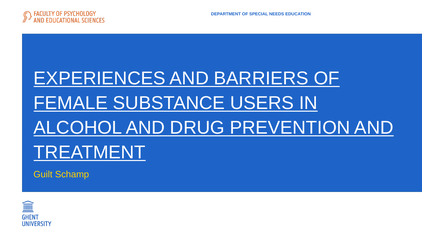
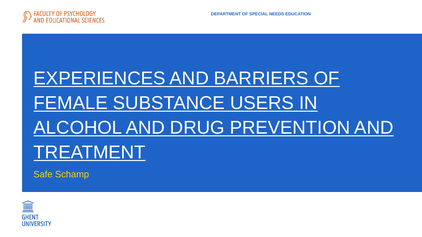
Guilt: Guilt -> Safe (43, 175)
